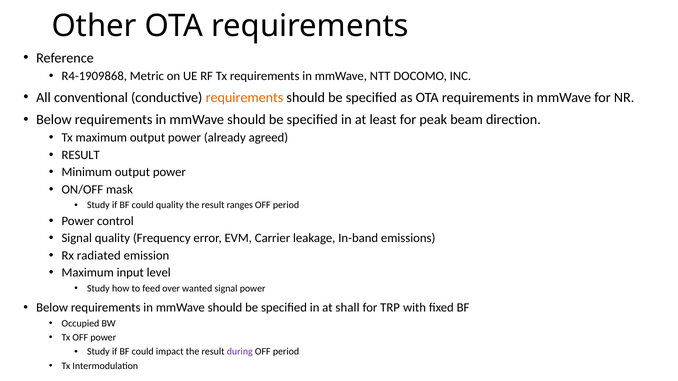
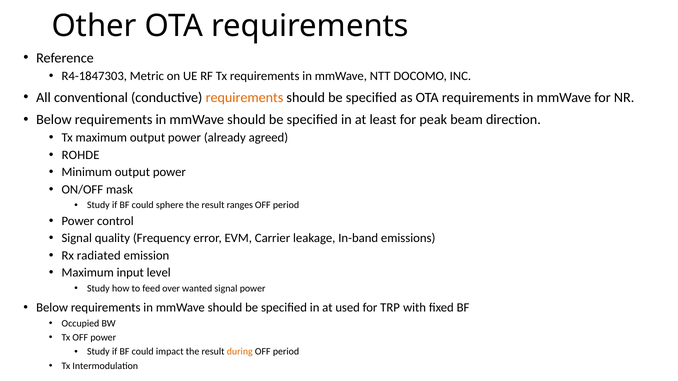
R4-1909868: R4-1909868 -> R4-1847303 (94, 76)
RESULT: RESULT -> ROHDE (81, 155)
could quality: quality -> sphere (170, 205)
shall: shall -> used (348, 308)
during colour: purple -> orange (240, 352)
